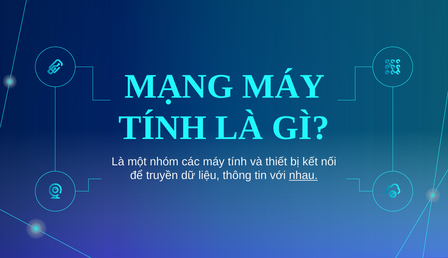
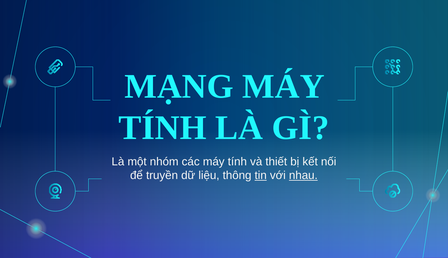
tin underline: none -> present (261, 175)
